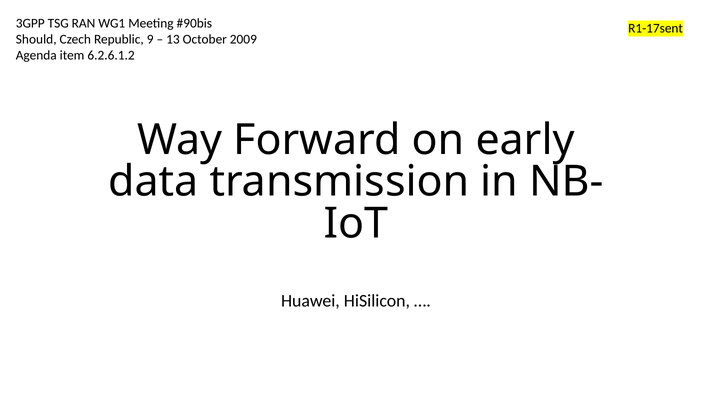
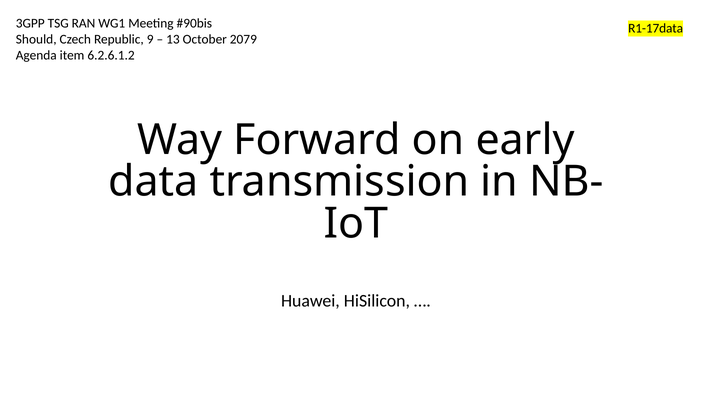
R1-17sent: R1-17sent -> R1-17data (656, 29)
2009: 2009 -> 2079 (243, 39)
